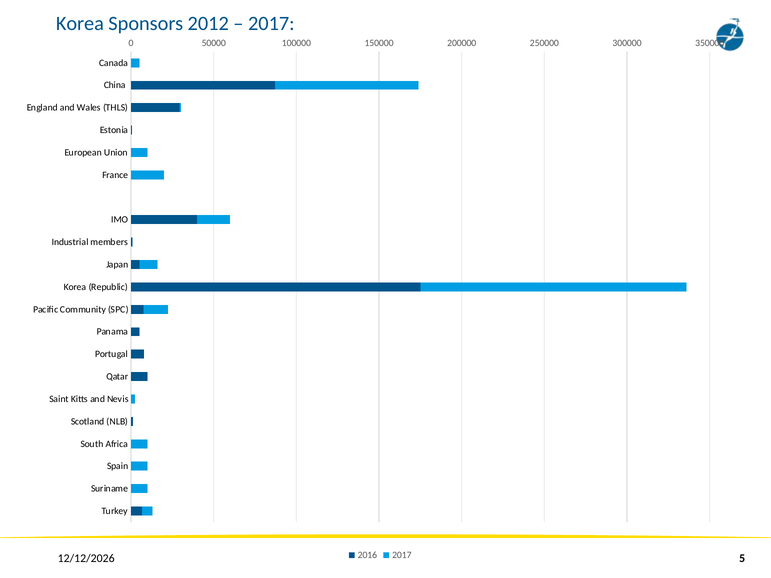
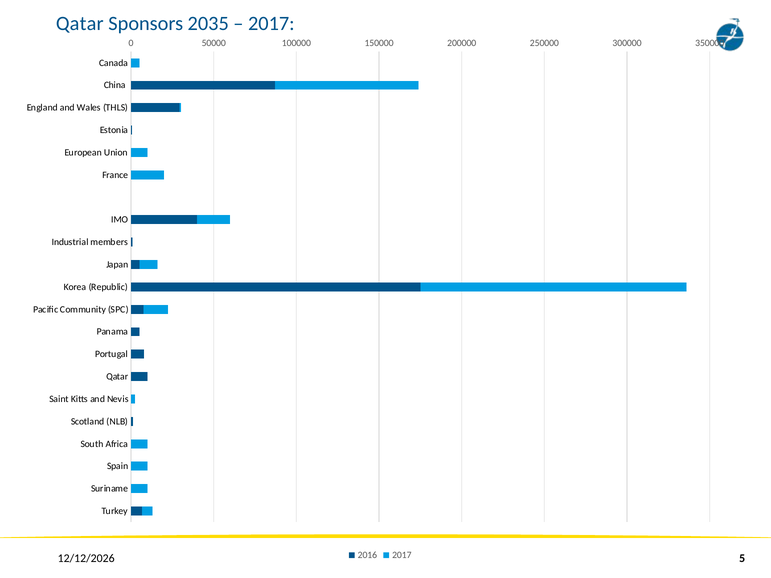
Korea: Korea -> Qatar (80, 23)
2012: 2012 -> 2035 (208, 23)
